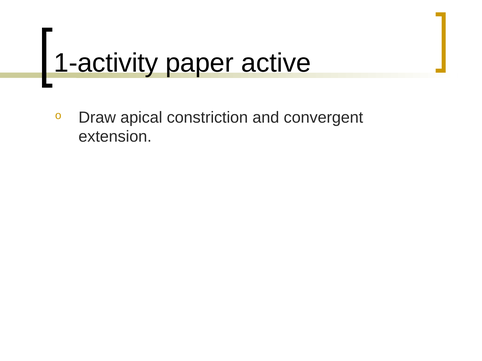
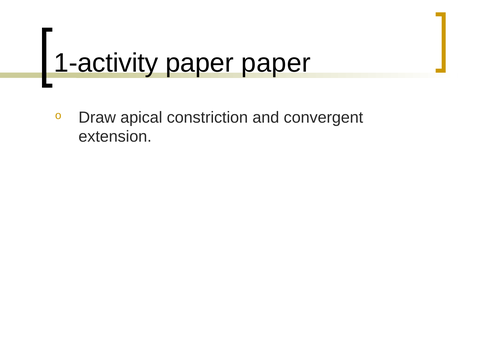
paper active: active -> paper (276, 63)
